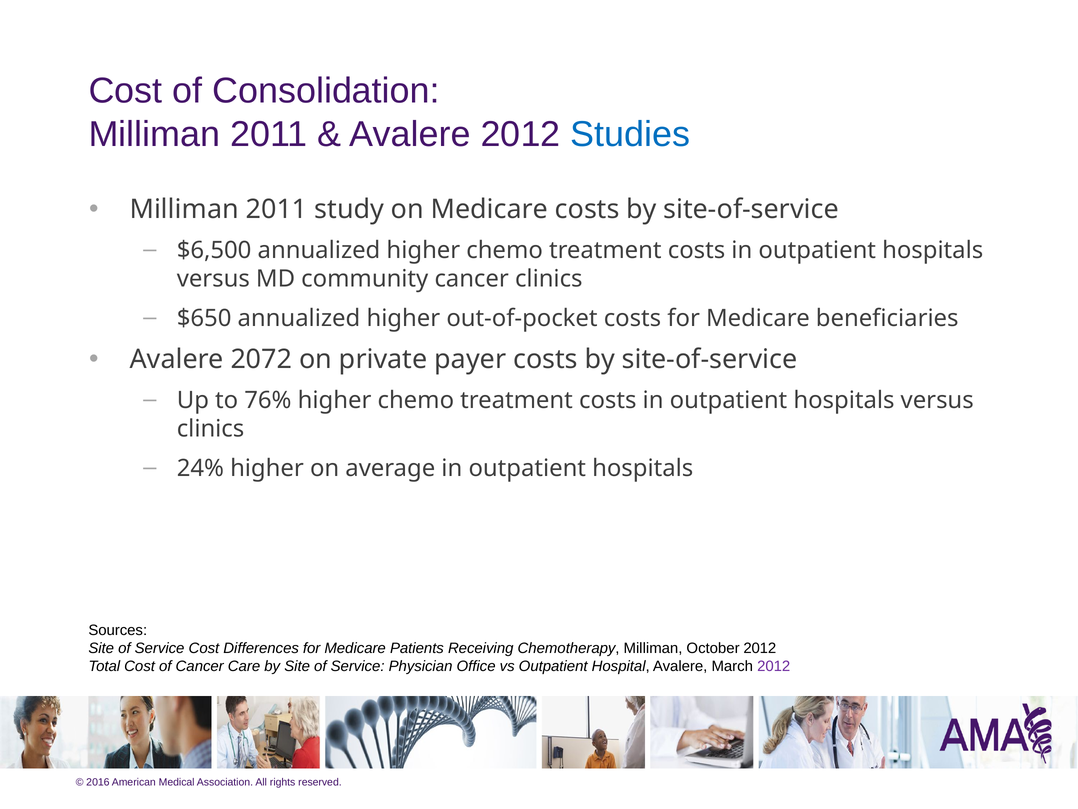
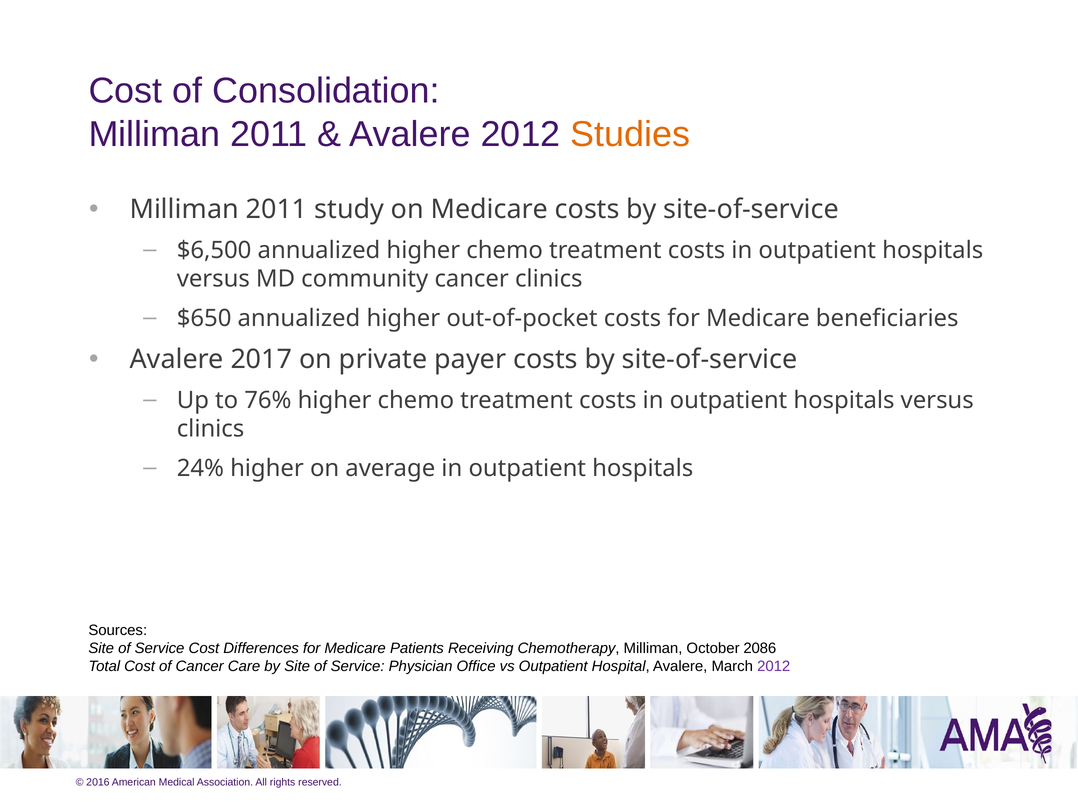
Studies colour: blue -> orange (630, 134)
2072: 2072 -> 2017 (261, 359)
October 2012: 2012 -> 2086 (760, 648)
